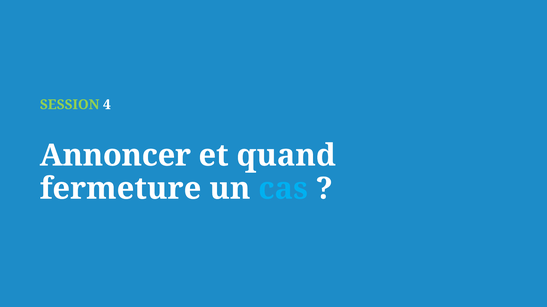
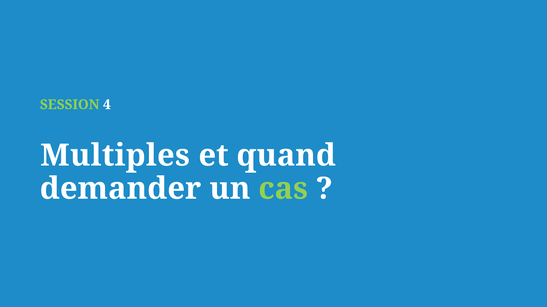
Annoncer: Annoncer -> Multiples (115, 156)
fermeture: fermeture -> demander (121, 189)
cas colour: light blue -> light green (283, 189)
